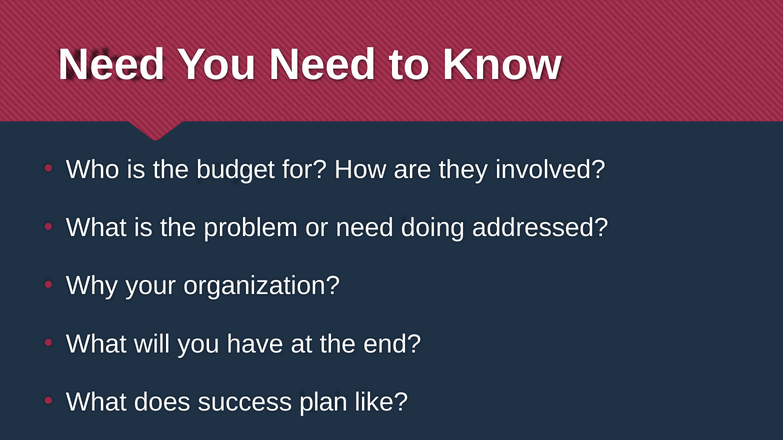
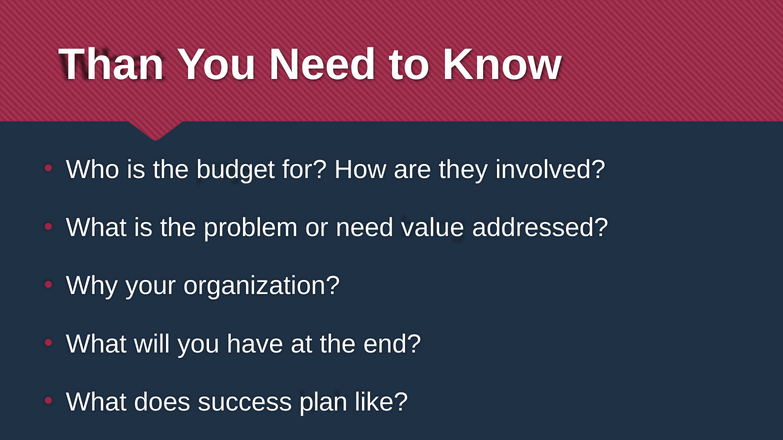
Need: Need -> Than (111, 65)
doing: doing -> value (433, 228)
